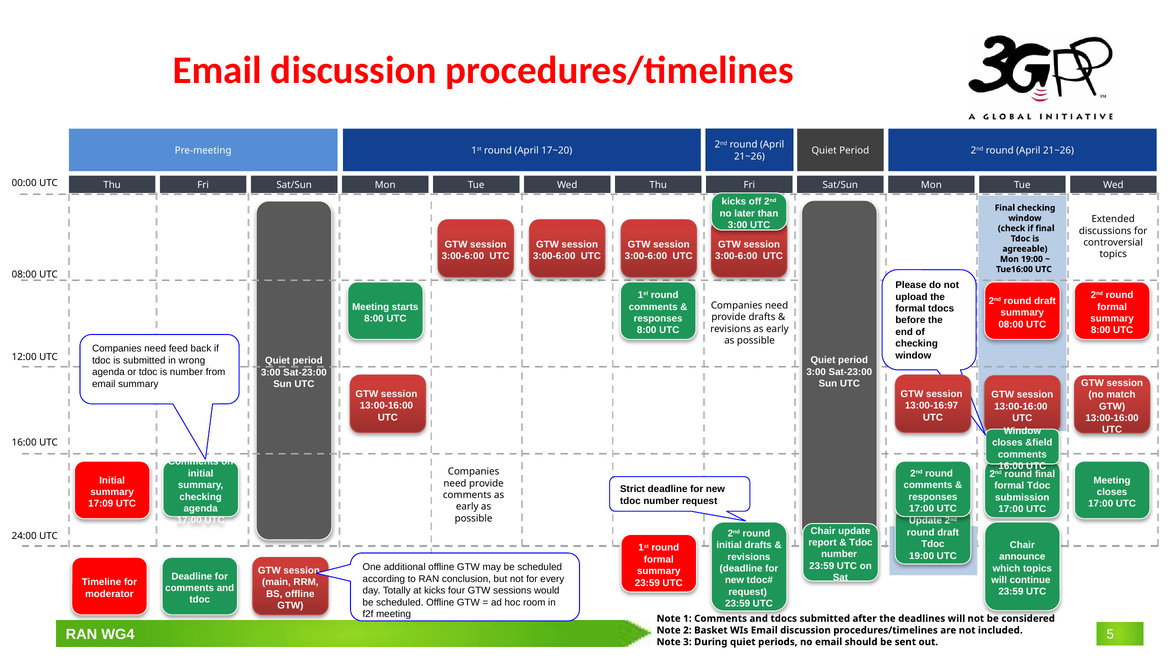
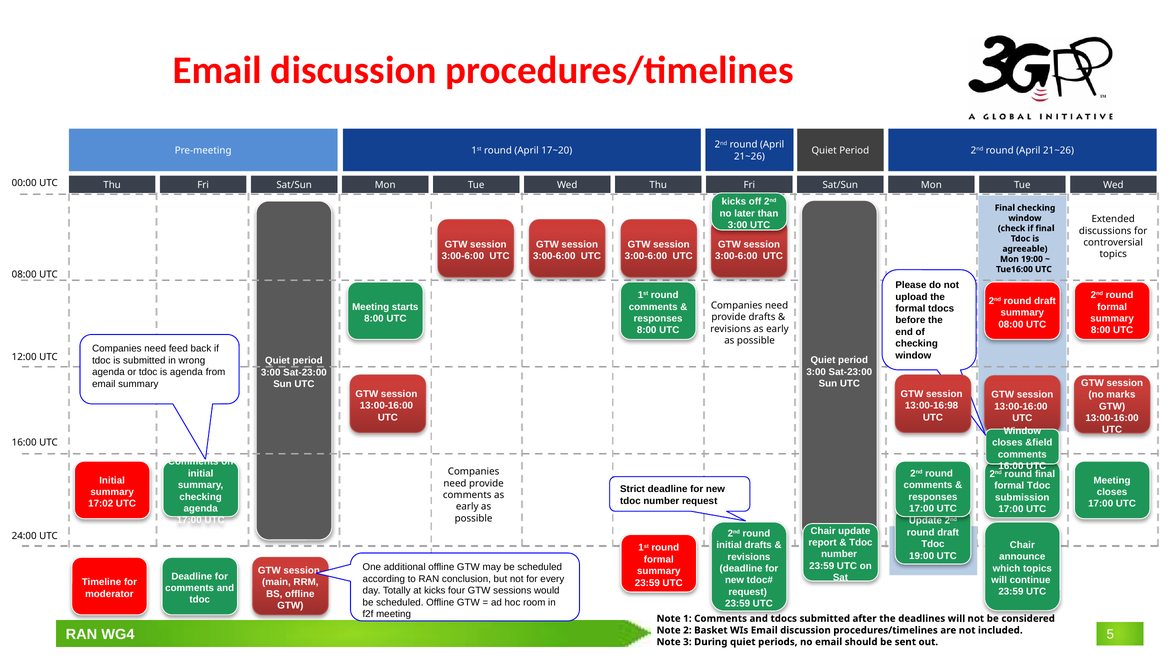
is number: number -> agenda (186, 372)
match: match -> marks (1121, 394)
13:00-16:97: 13:00-16:97 -> 13:00-16:98 (932, 406)
17:09: 17:09 -> 17:02 (101, 503)
